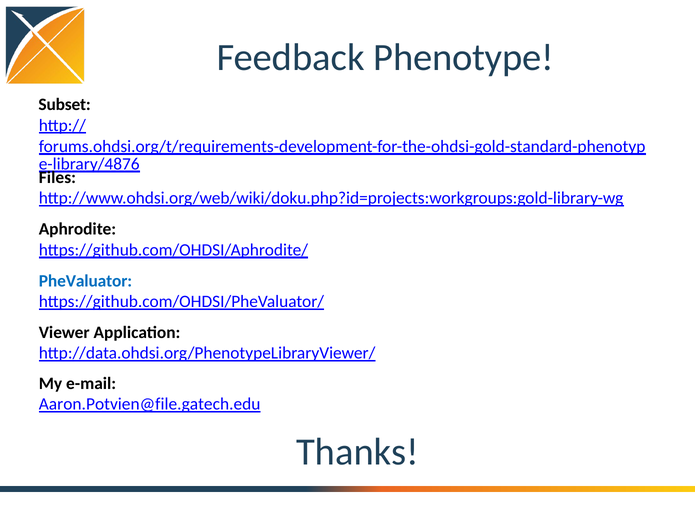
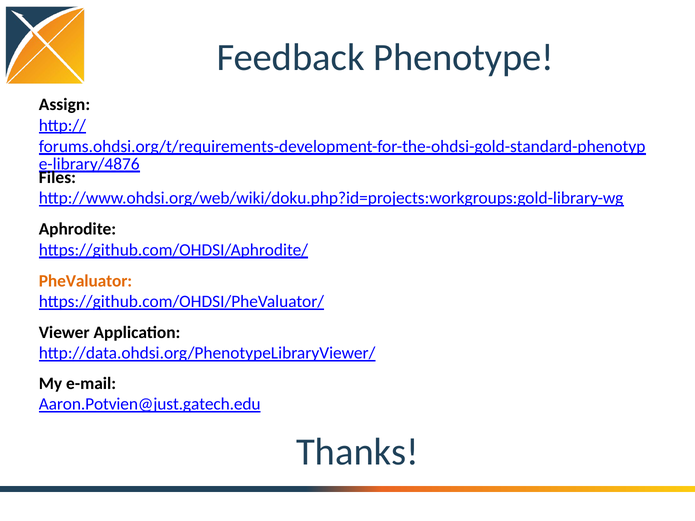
Subset: Subset -> Assign (64, 105)
PheValuator colour: blue -> orange (85, 281)
Aaron.Potvien@file.gatech.edu: Aaron.Potvien@file.gatech.edu -> Aaron.Potvien@just.gatech.edu (150, 404)
